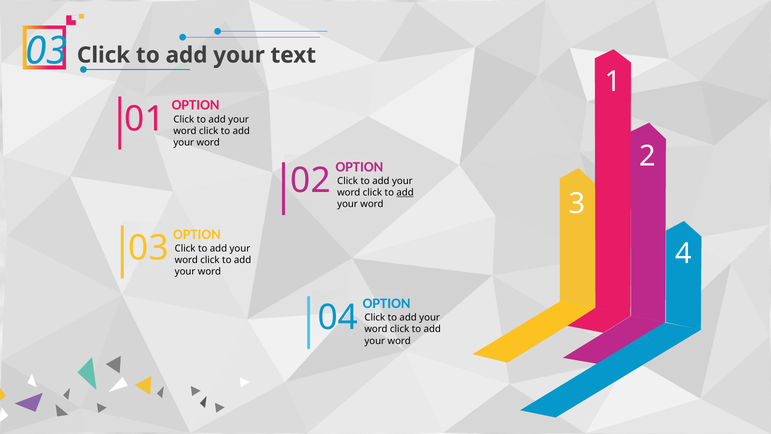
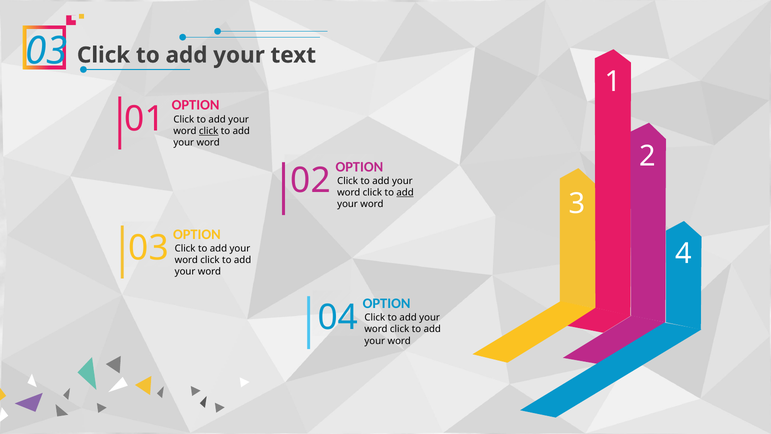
click underline: none -> present (209, 131)
